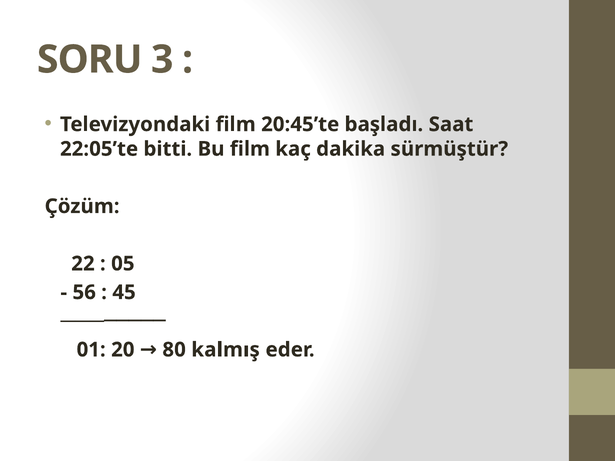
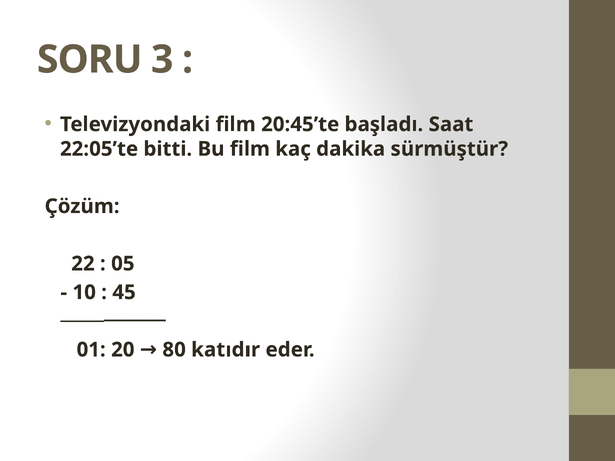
56: 56 -> 10 (84, 293)
kalmış: kalmış -> katıdır (226, 350)
